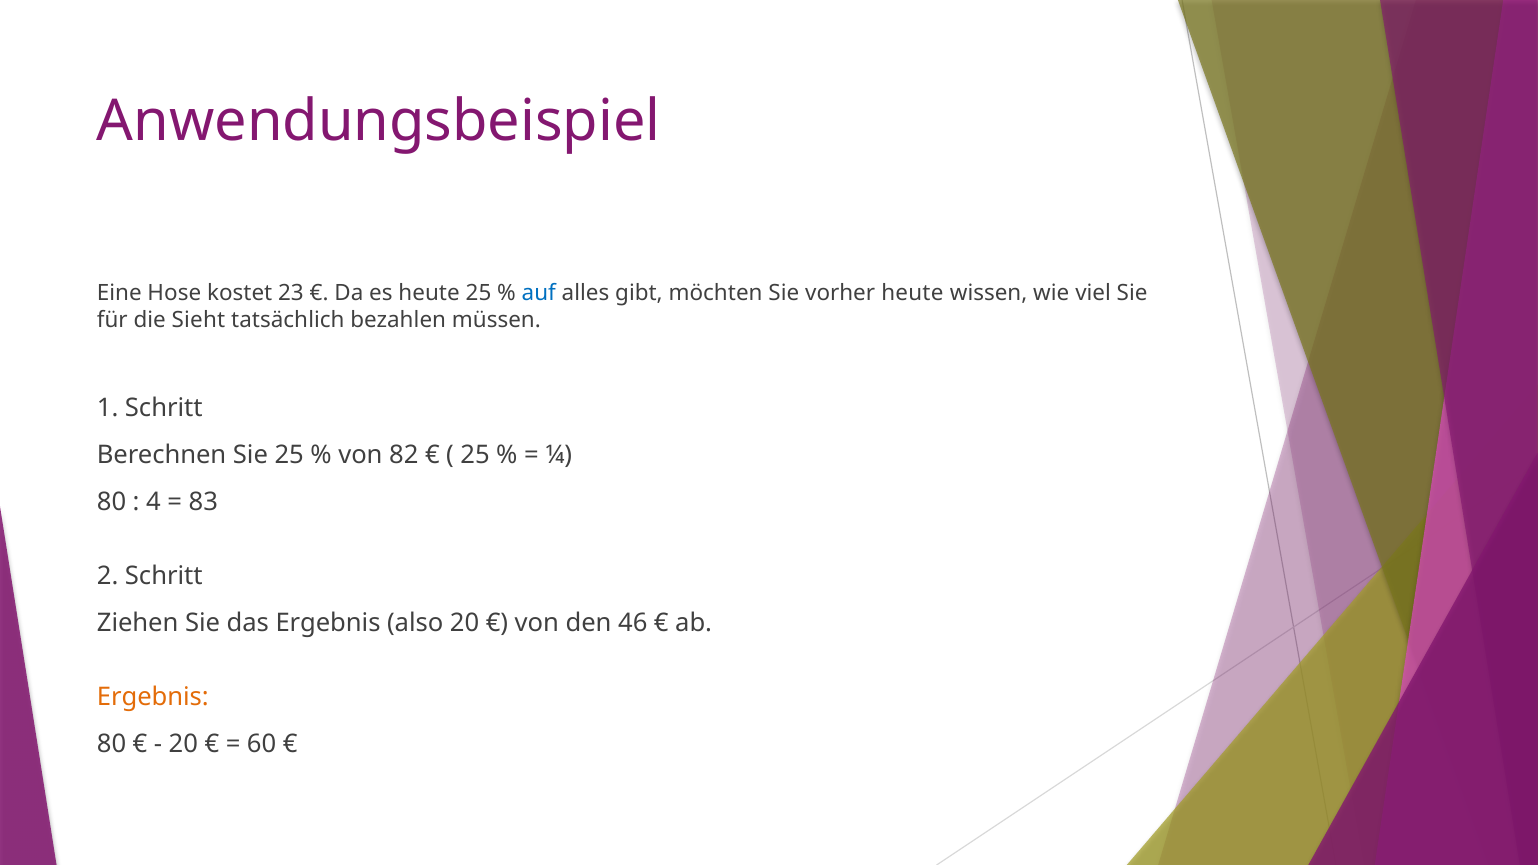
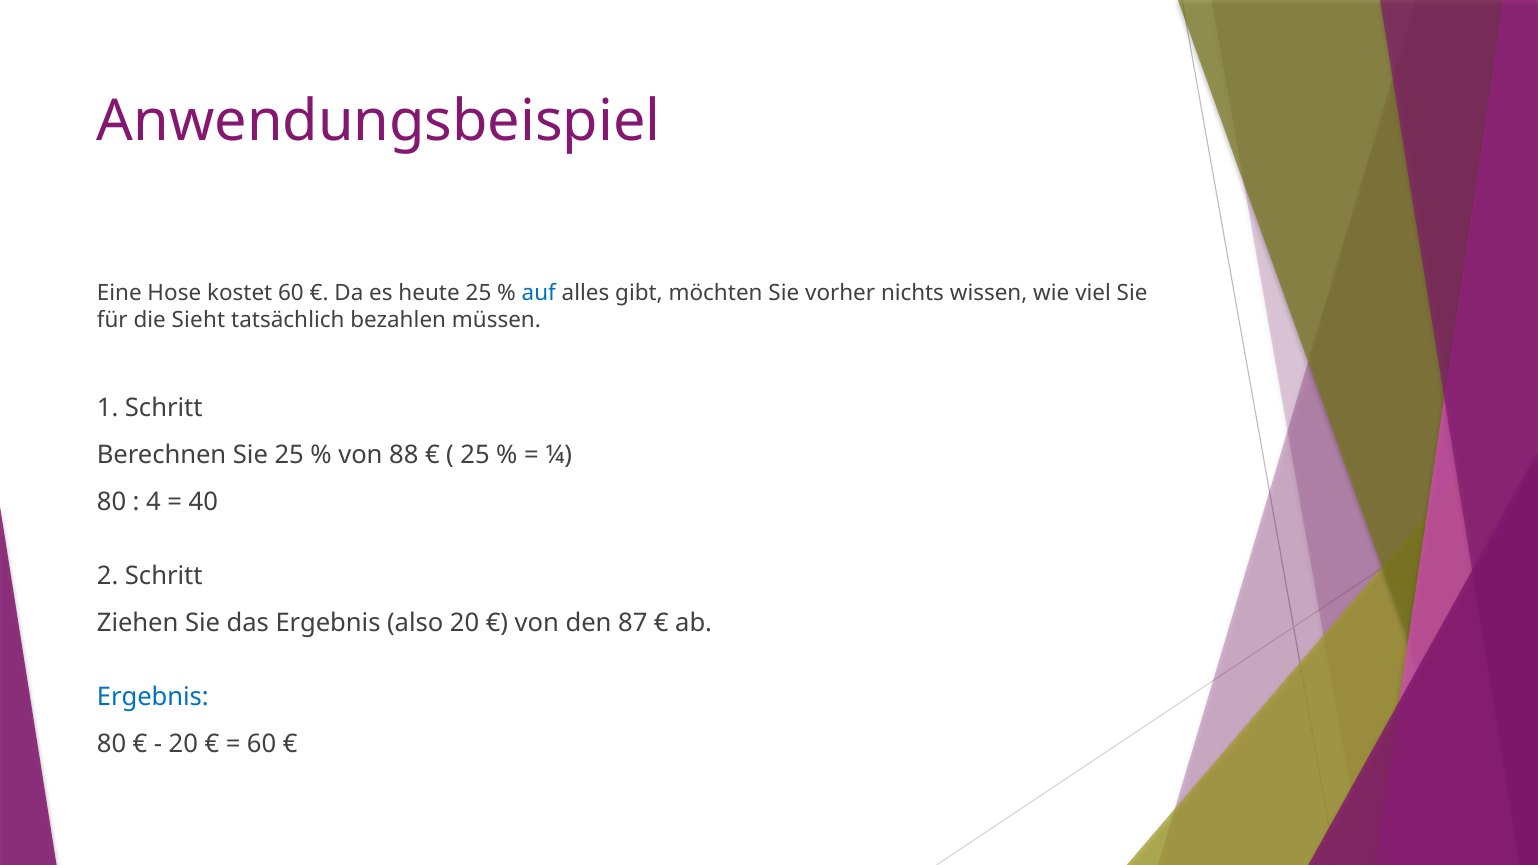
kostet 23: 23 -> 60 (291, 293)
vorher heute: heute -> nichts (913, 293)
82: 82 -> 88 (404, 455)
83: 83 -> 40 (203, 502)
46: 46 -> 87 (633, 623)
Ergebnis colour: orange -> blue (153, 697)
